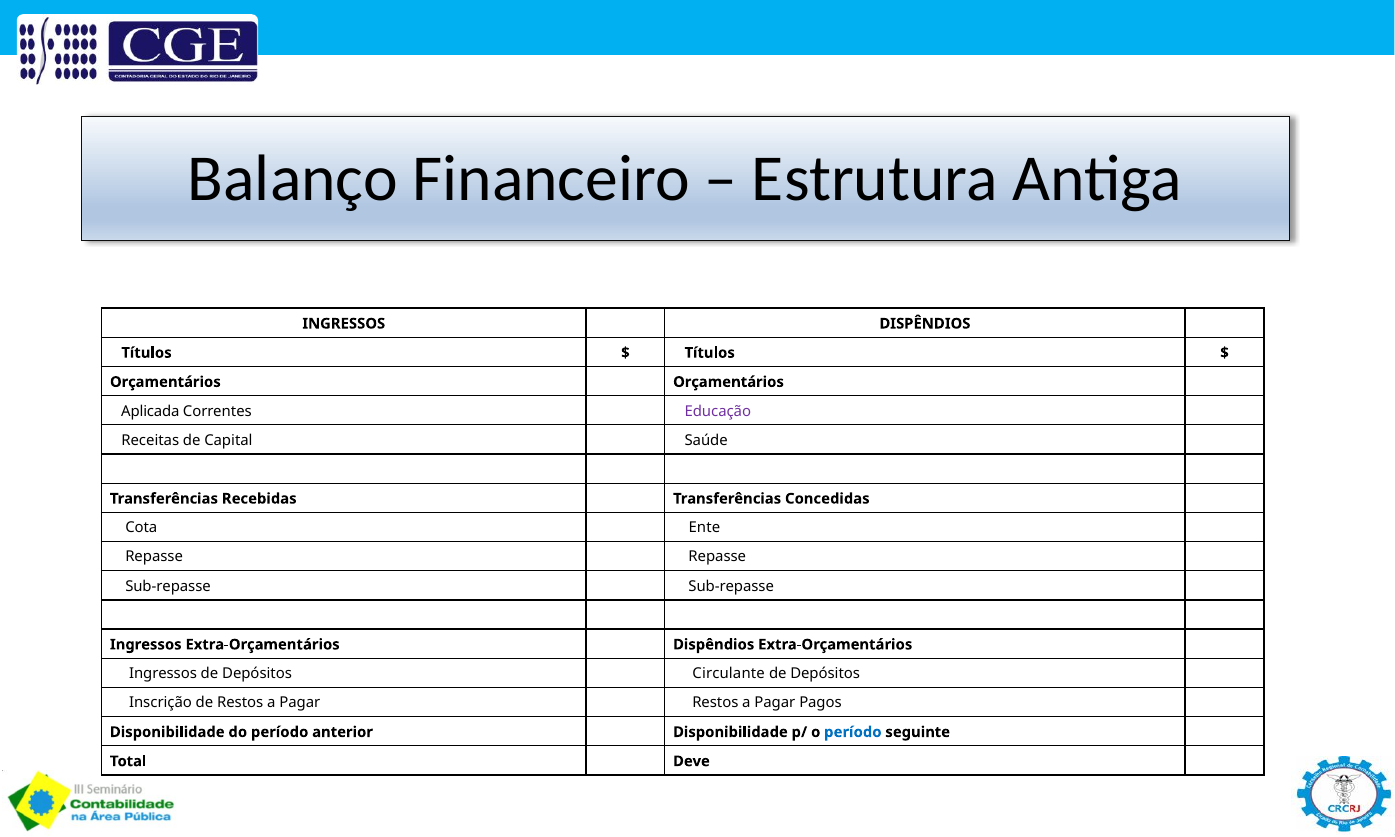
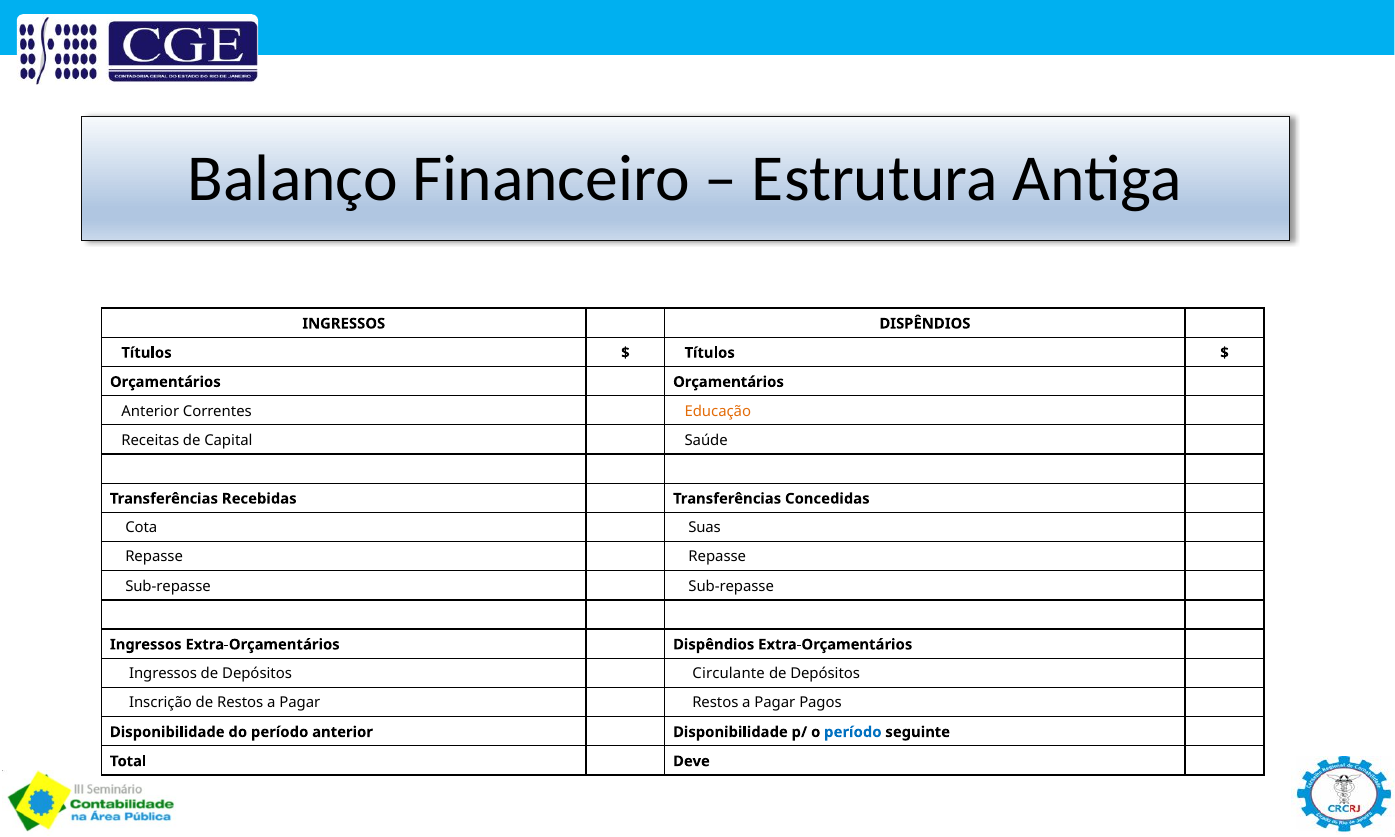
Aplicada: Aplicada -> Anterior (150, 411)
Educação colour: purple -> orange (718, 411)
Ente: Ente -> Suas (705, 528)
